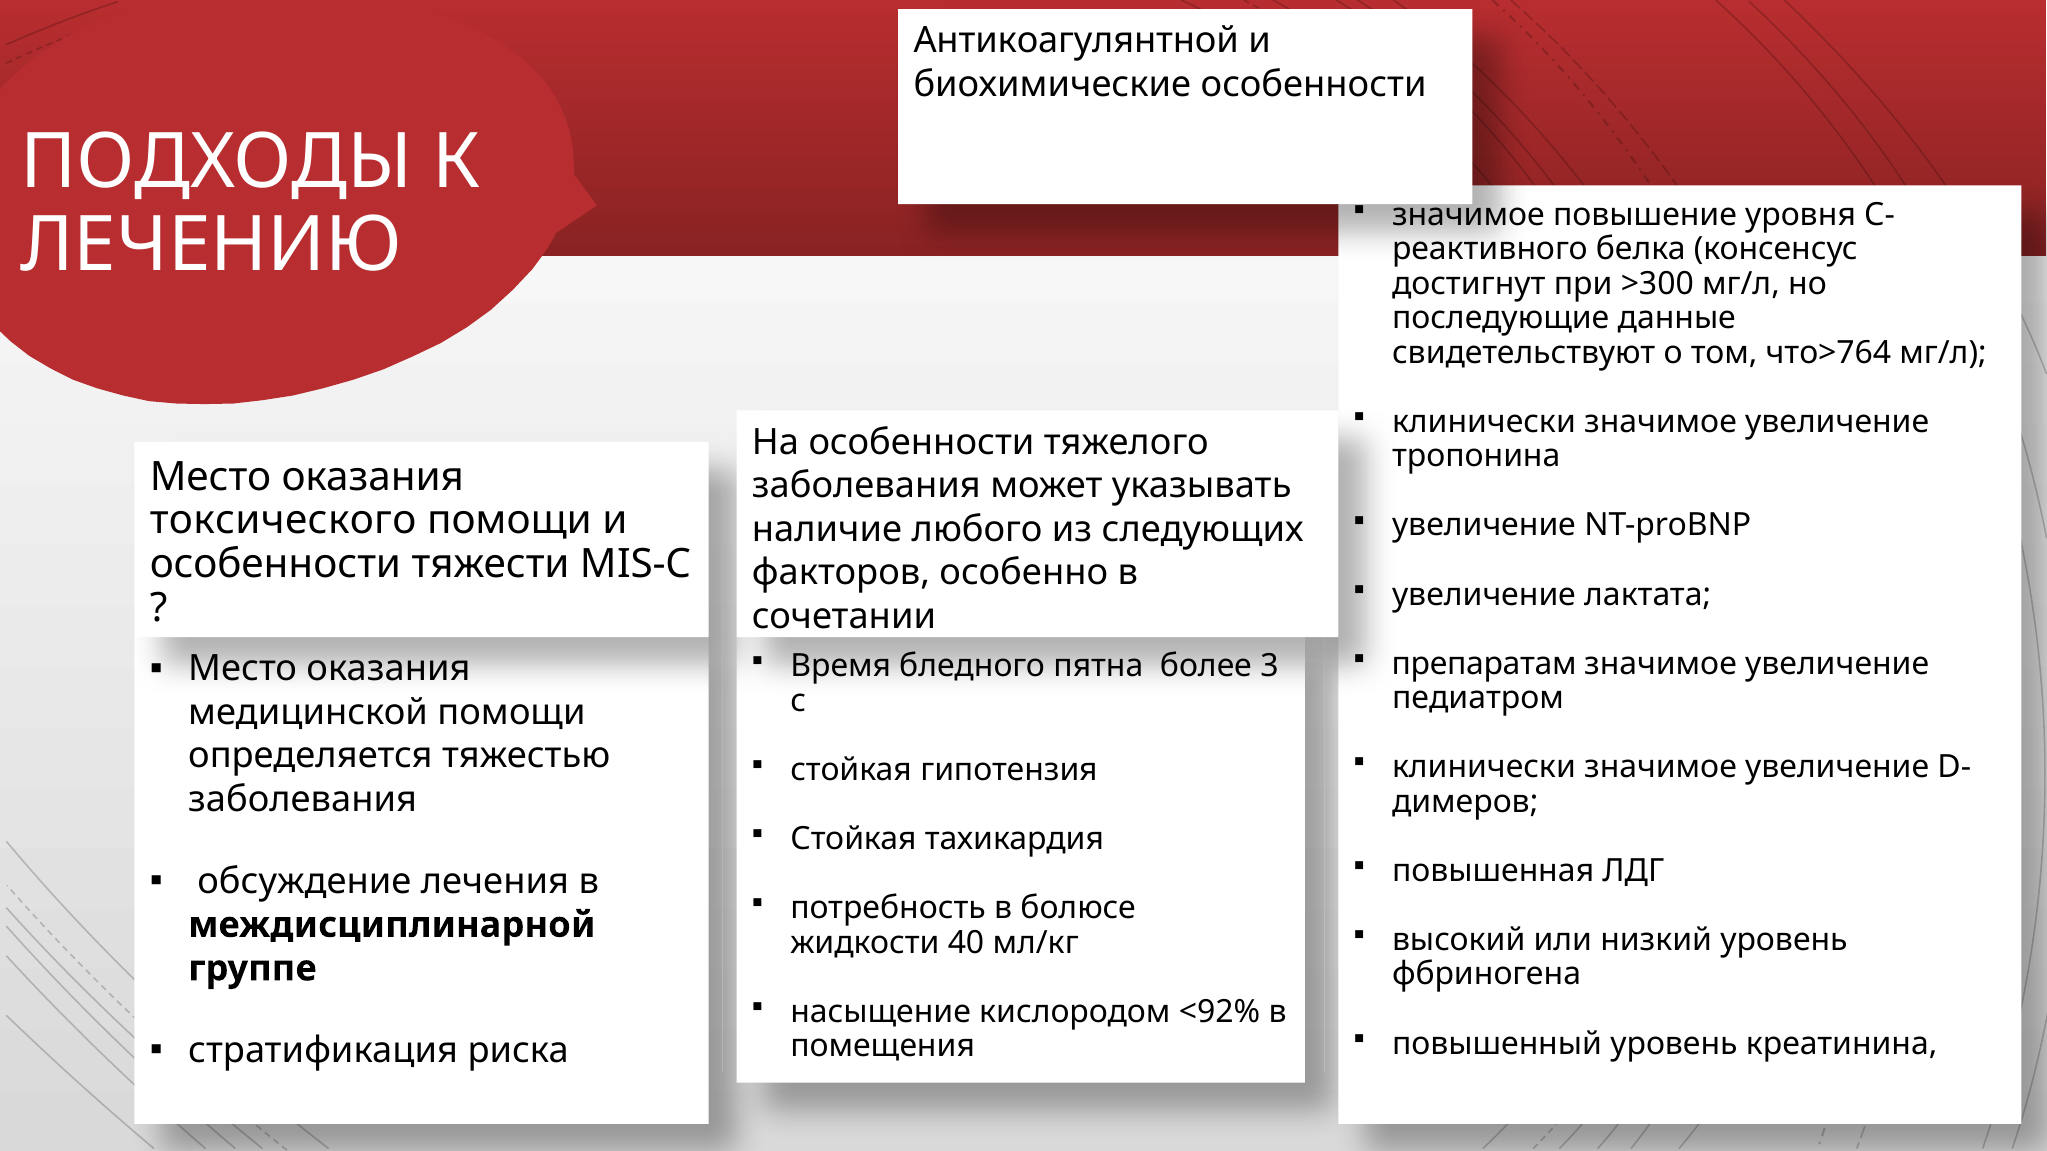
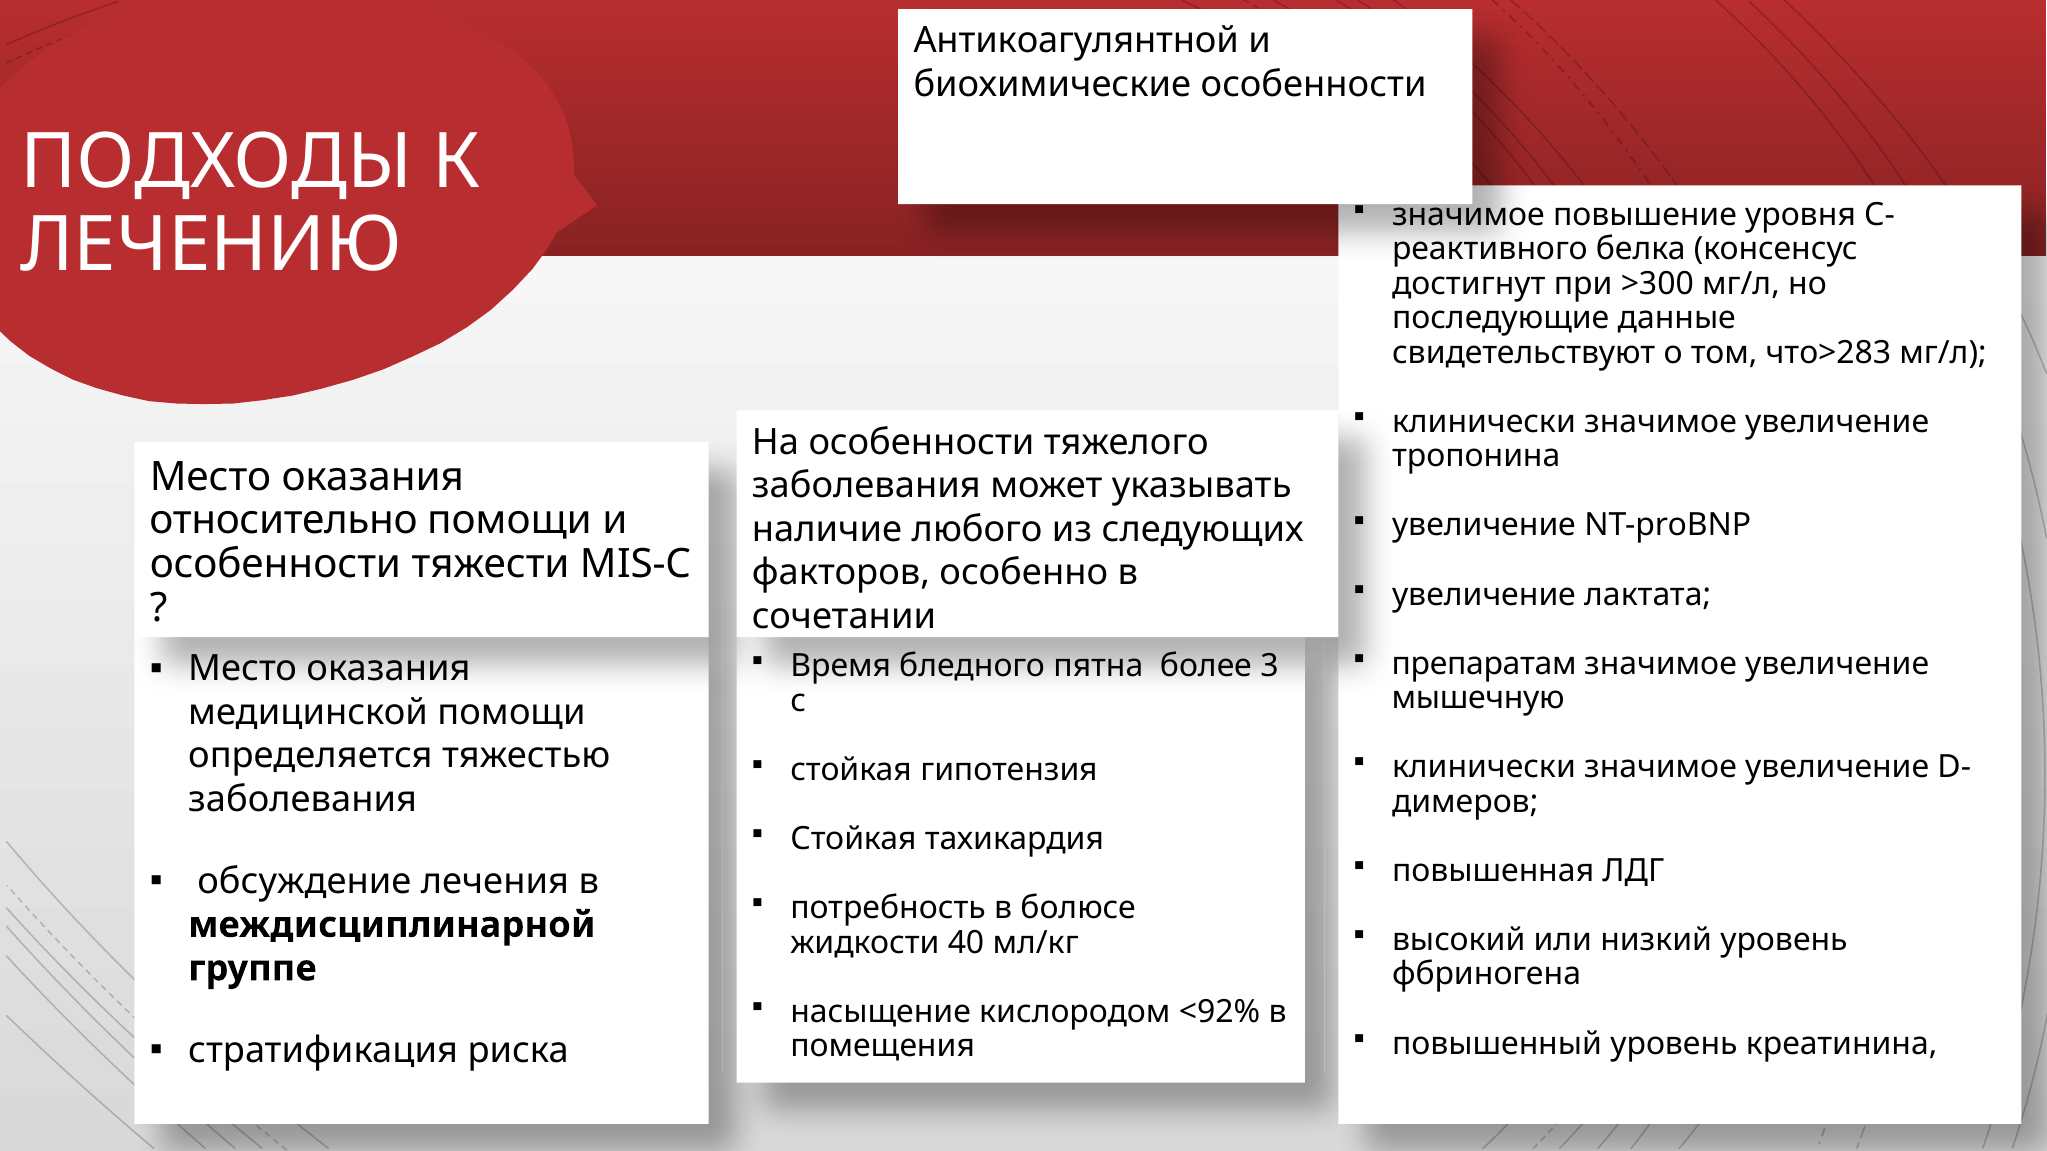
что>764: что>764 -> что>283 (1828, 353)
токсического: токсического -> относительно (283, 521)
педиатром: педиатром -> мышечную (1478, 698)
